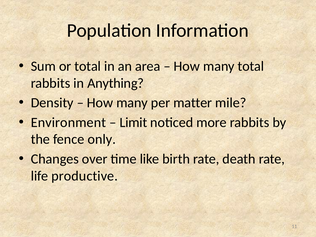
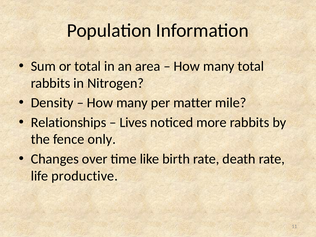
Anything: Anything -> Nitrogen (116, 83)
Environment: Environment -> Relationships (69, 122)
Limit: Limit -> Lives (133, 122)
